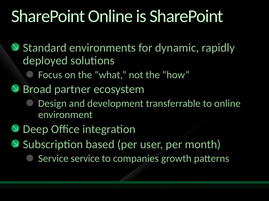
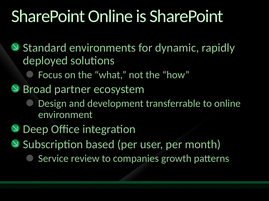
Service service: service -> review (85, 159)
